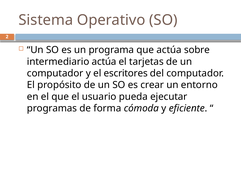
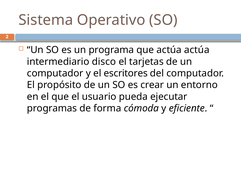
actúa sobre: sobre -> actúa (197, 50)
intermediario actúa: actúa -> disco (104, 62)
